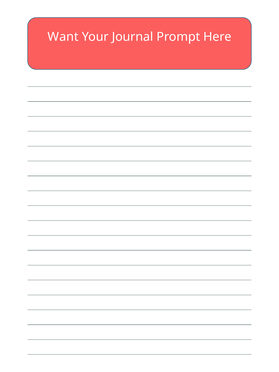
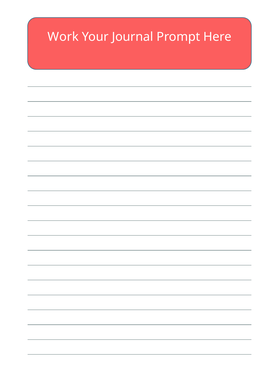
Want: Want -> Work (63, 37)
